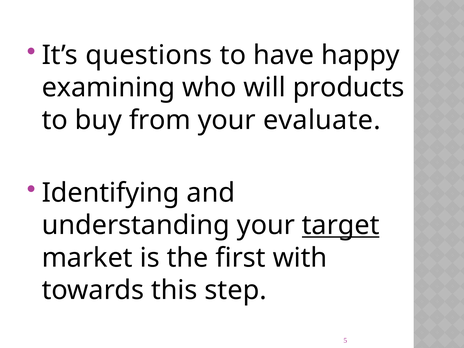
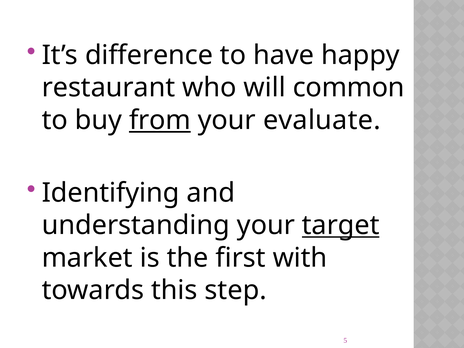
questions: questions -> difference (149, 55)
examining: examining -> restaurant (108, 88)
products: products -> common (349, 88)
from underline: none -> present (160, 120)
